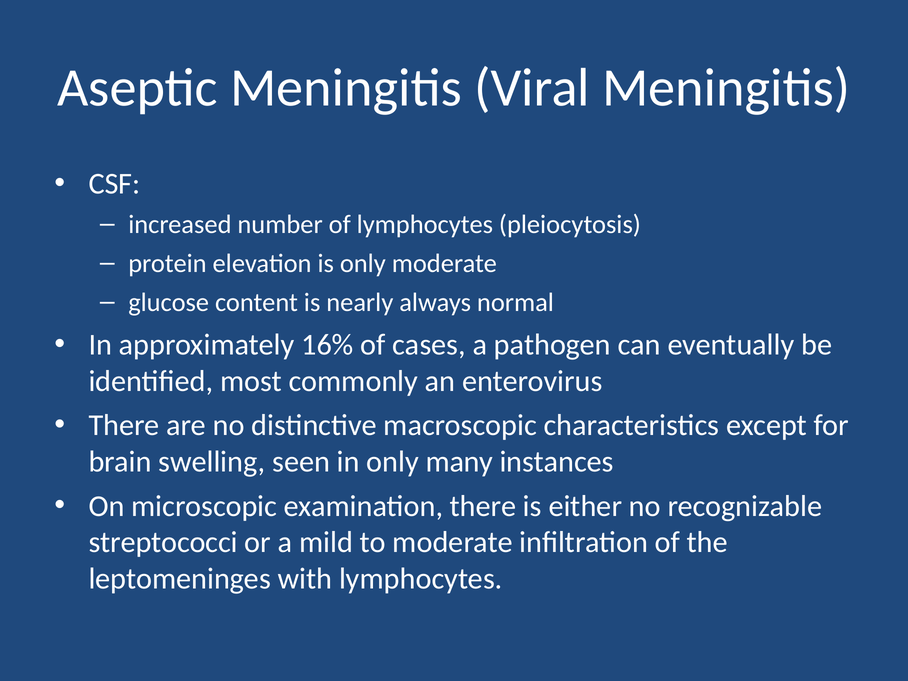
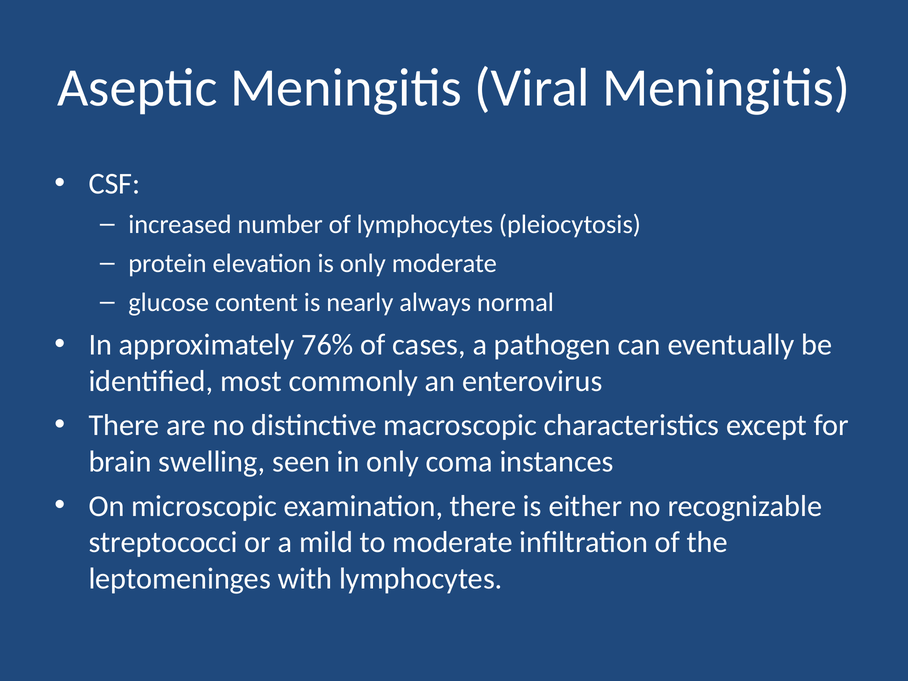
16%: 16% -> 76% (327, 345)
many: many -> coma (459, 462)
